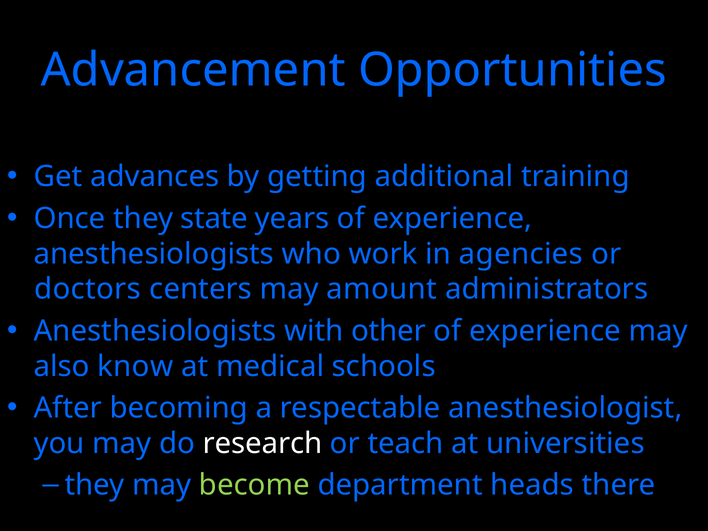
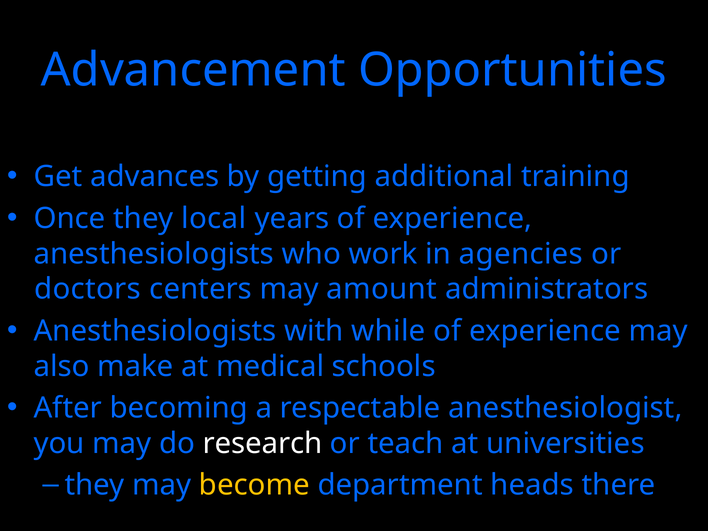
state: state -> local (214, 218)
other: other -> while (388, 331)
know: know -> make (135, 366)
become colour: light green -> yellow (254, 485)
